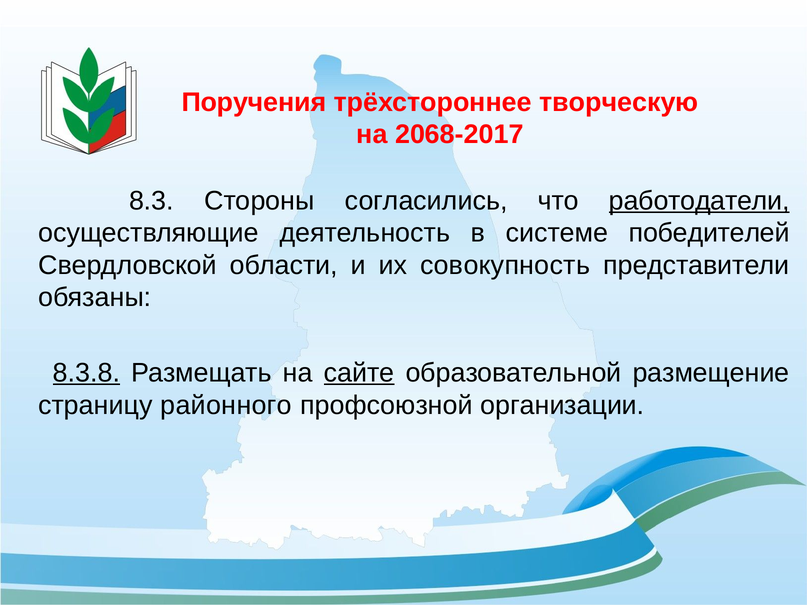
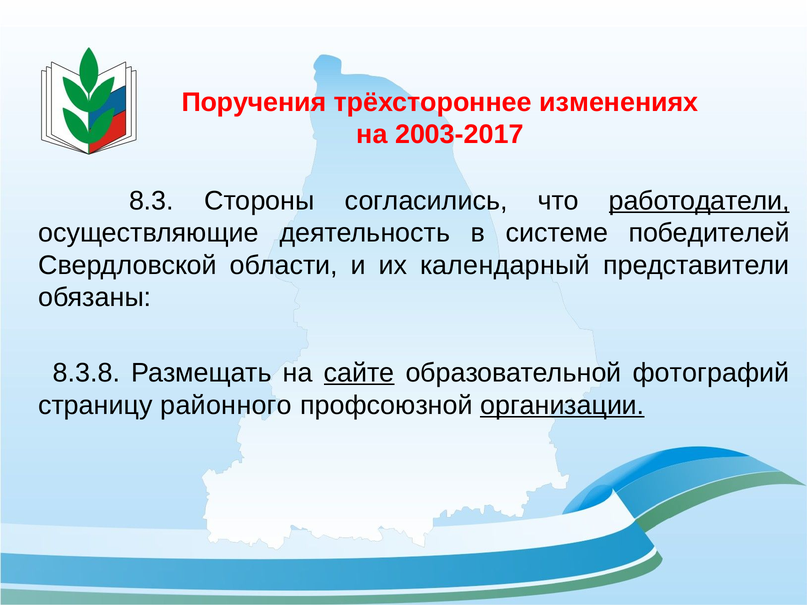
творческую: творческую -> изменениях (619, 102)
2068-2017: 2068-2017 -> 2003-2017 (459, 134)
совокупность: совокупность -> календарный (505, 265)
8.3.8 underline: present -> none (87, 373)
размещение: размещение -> фотографий (711, 373)
организации underline: none -> present (562, 405)
